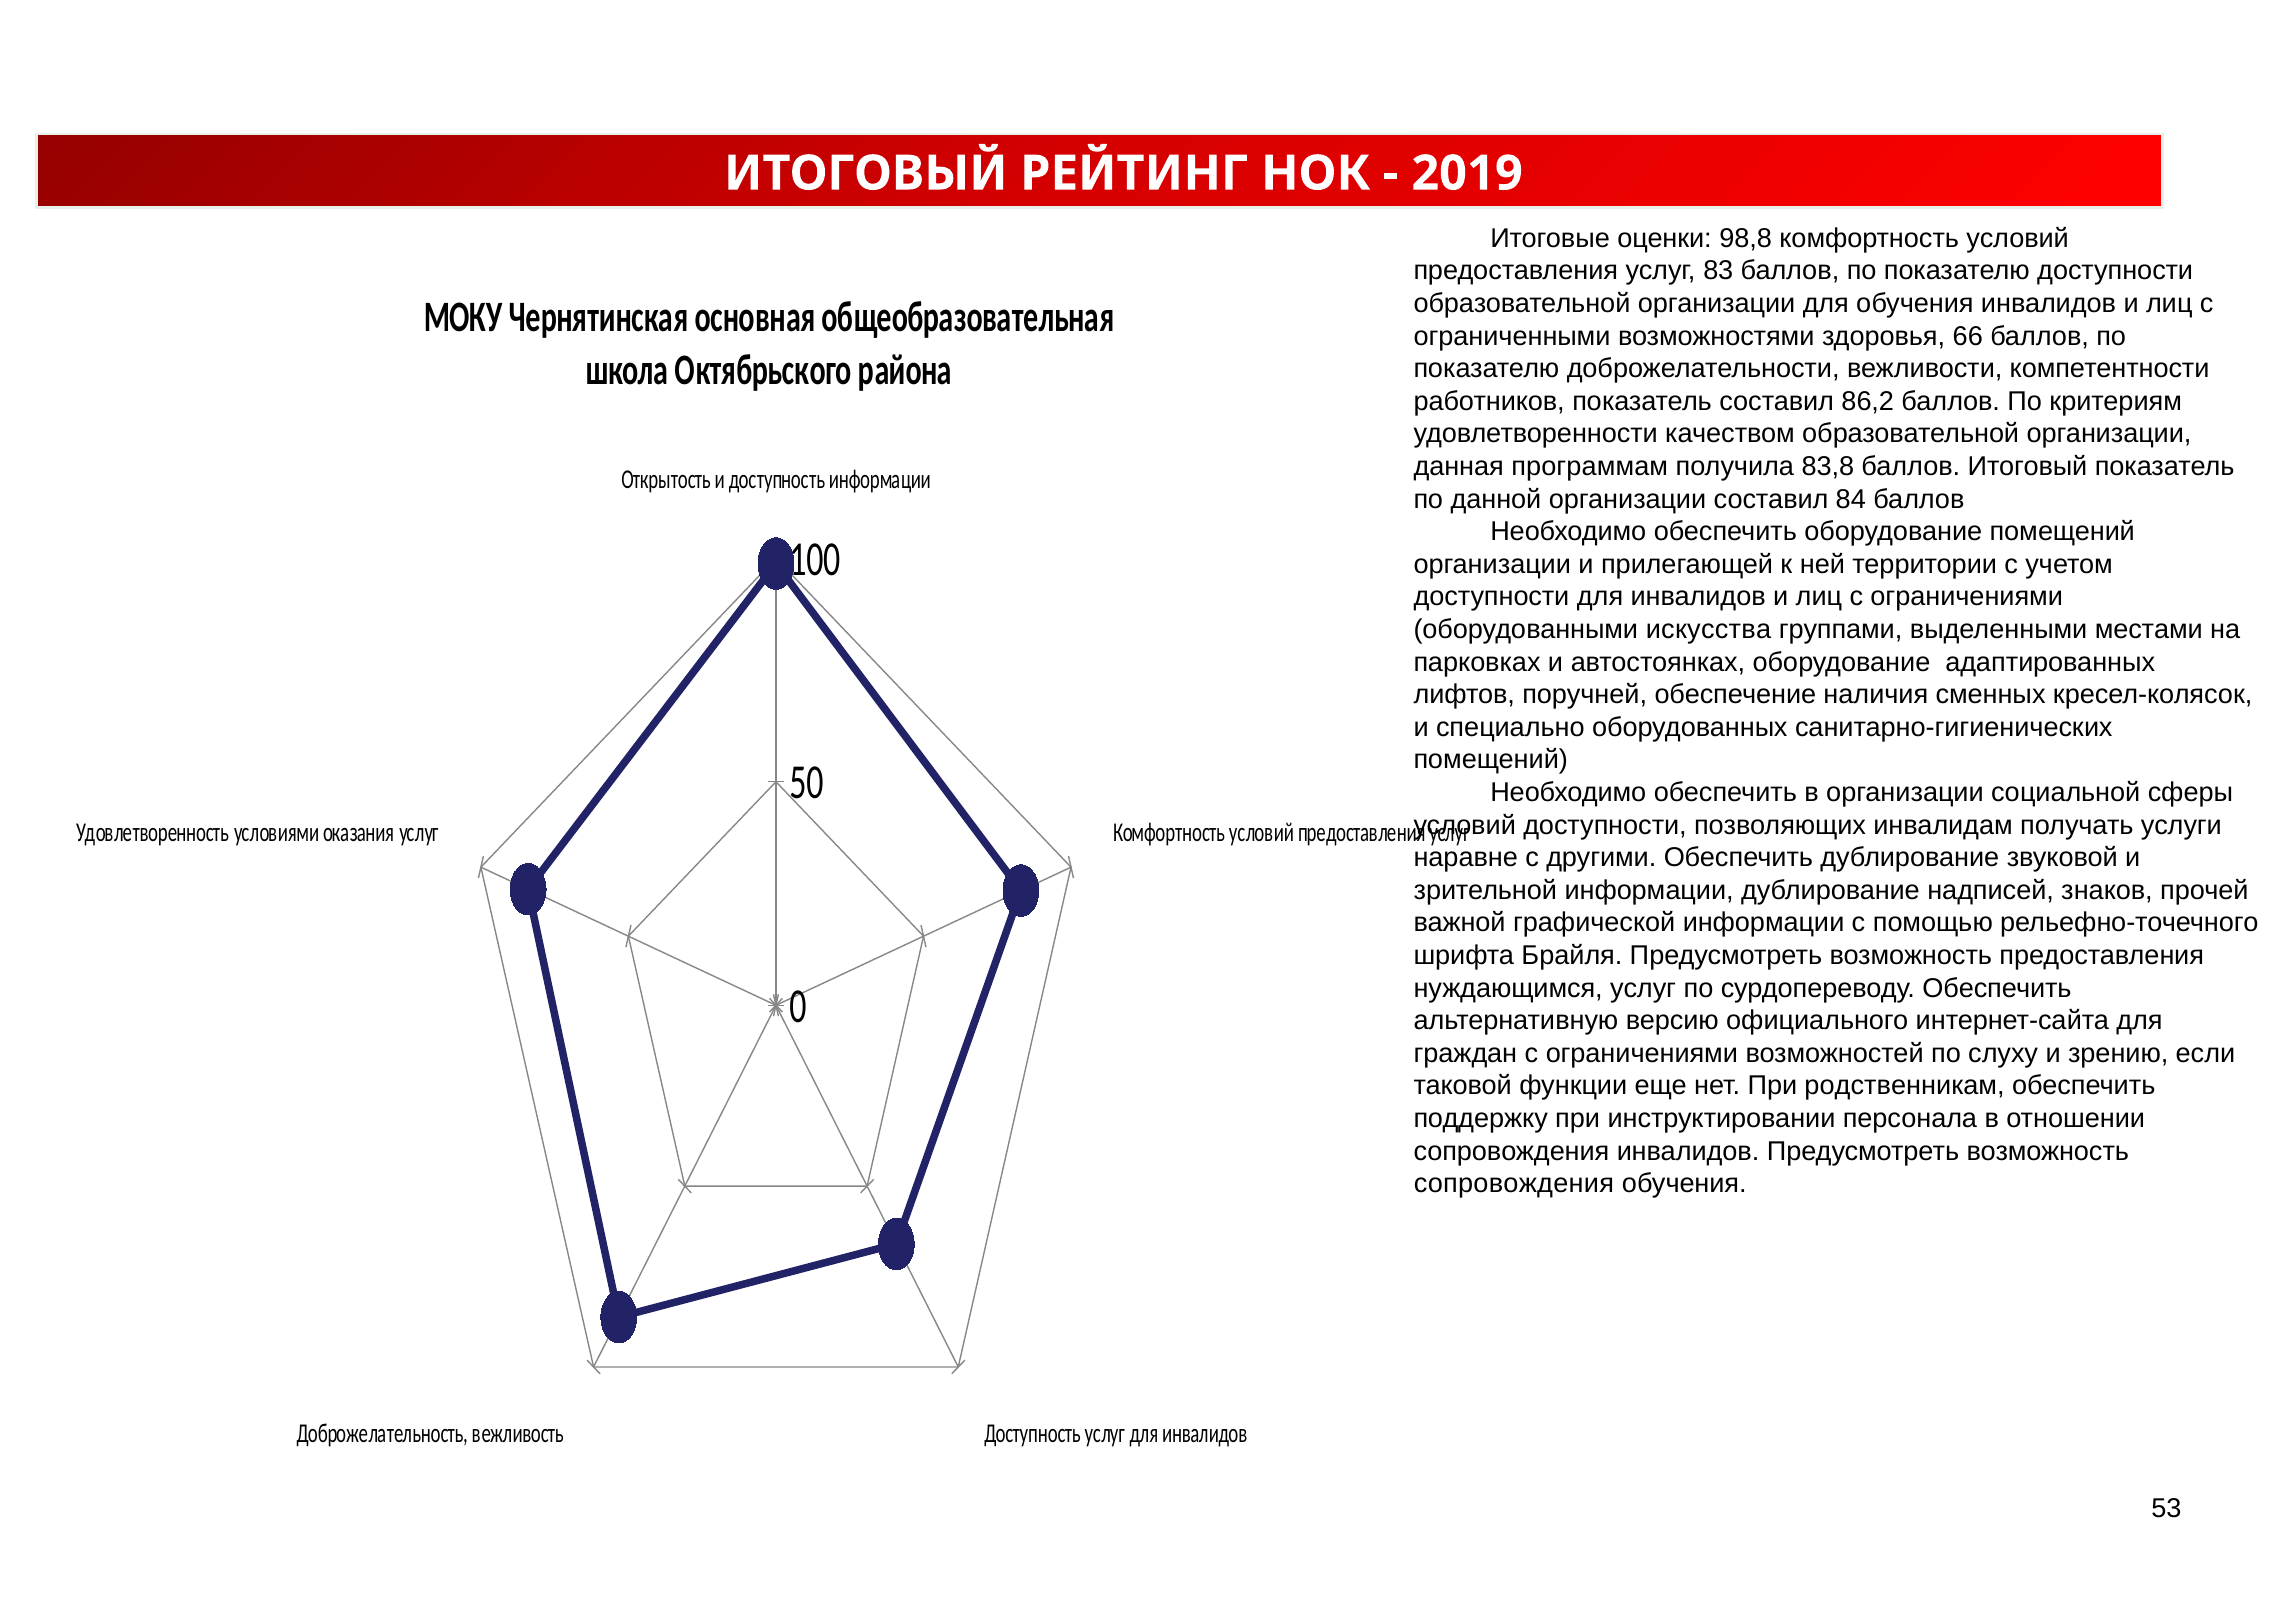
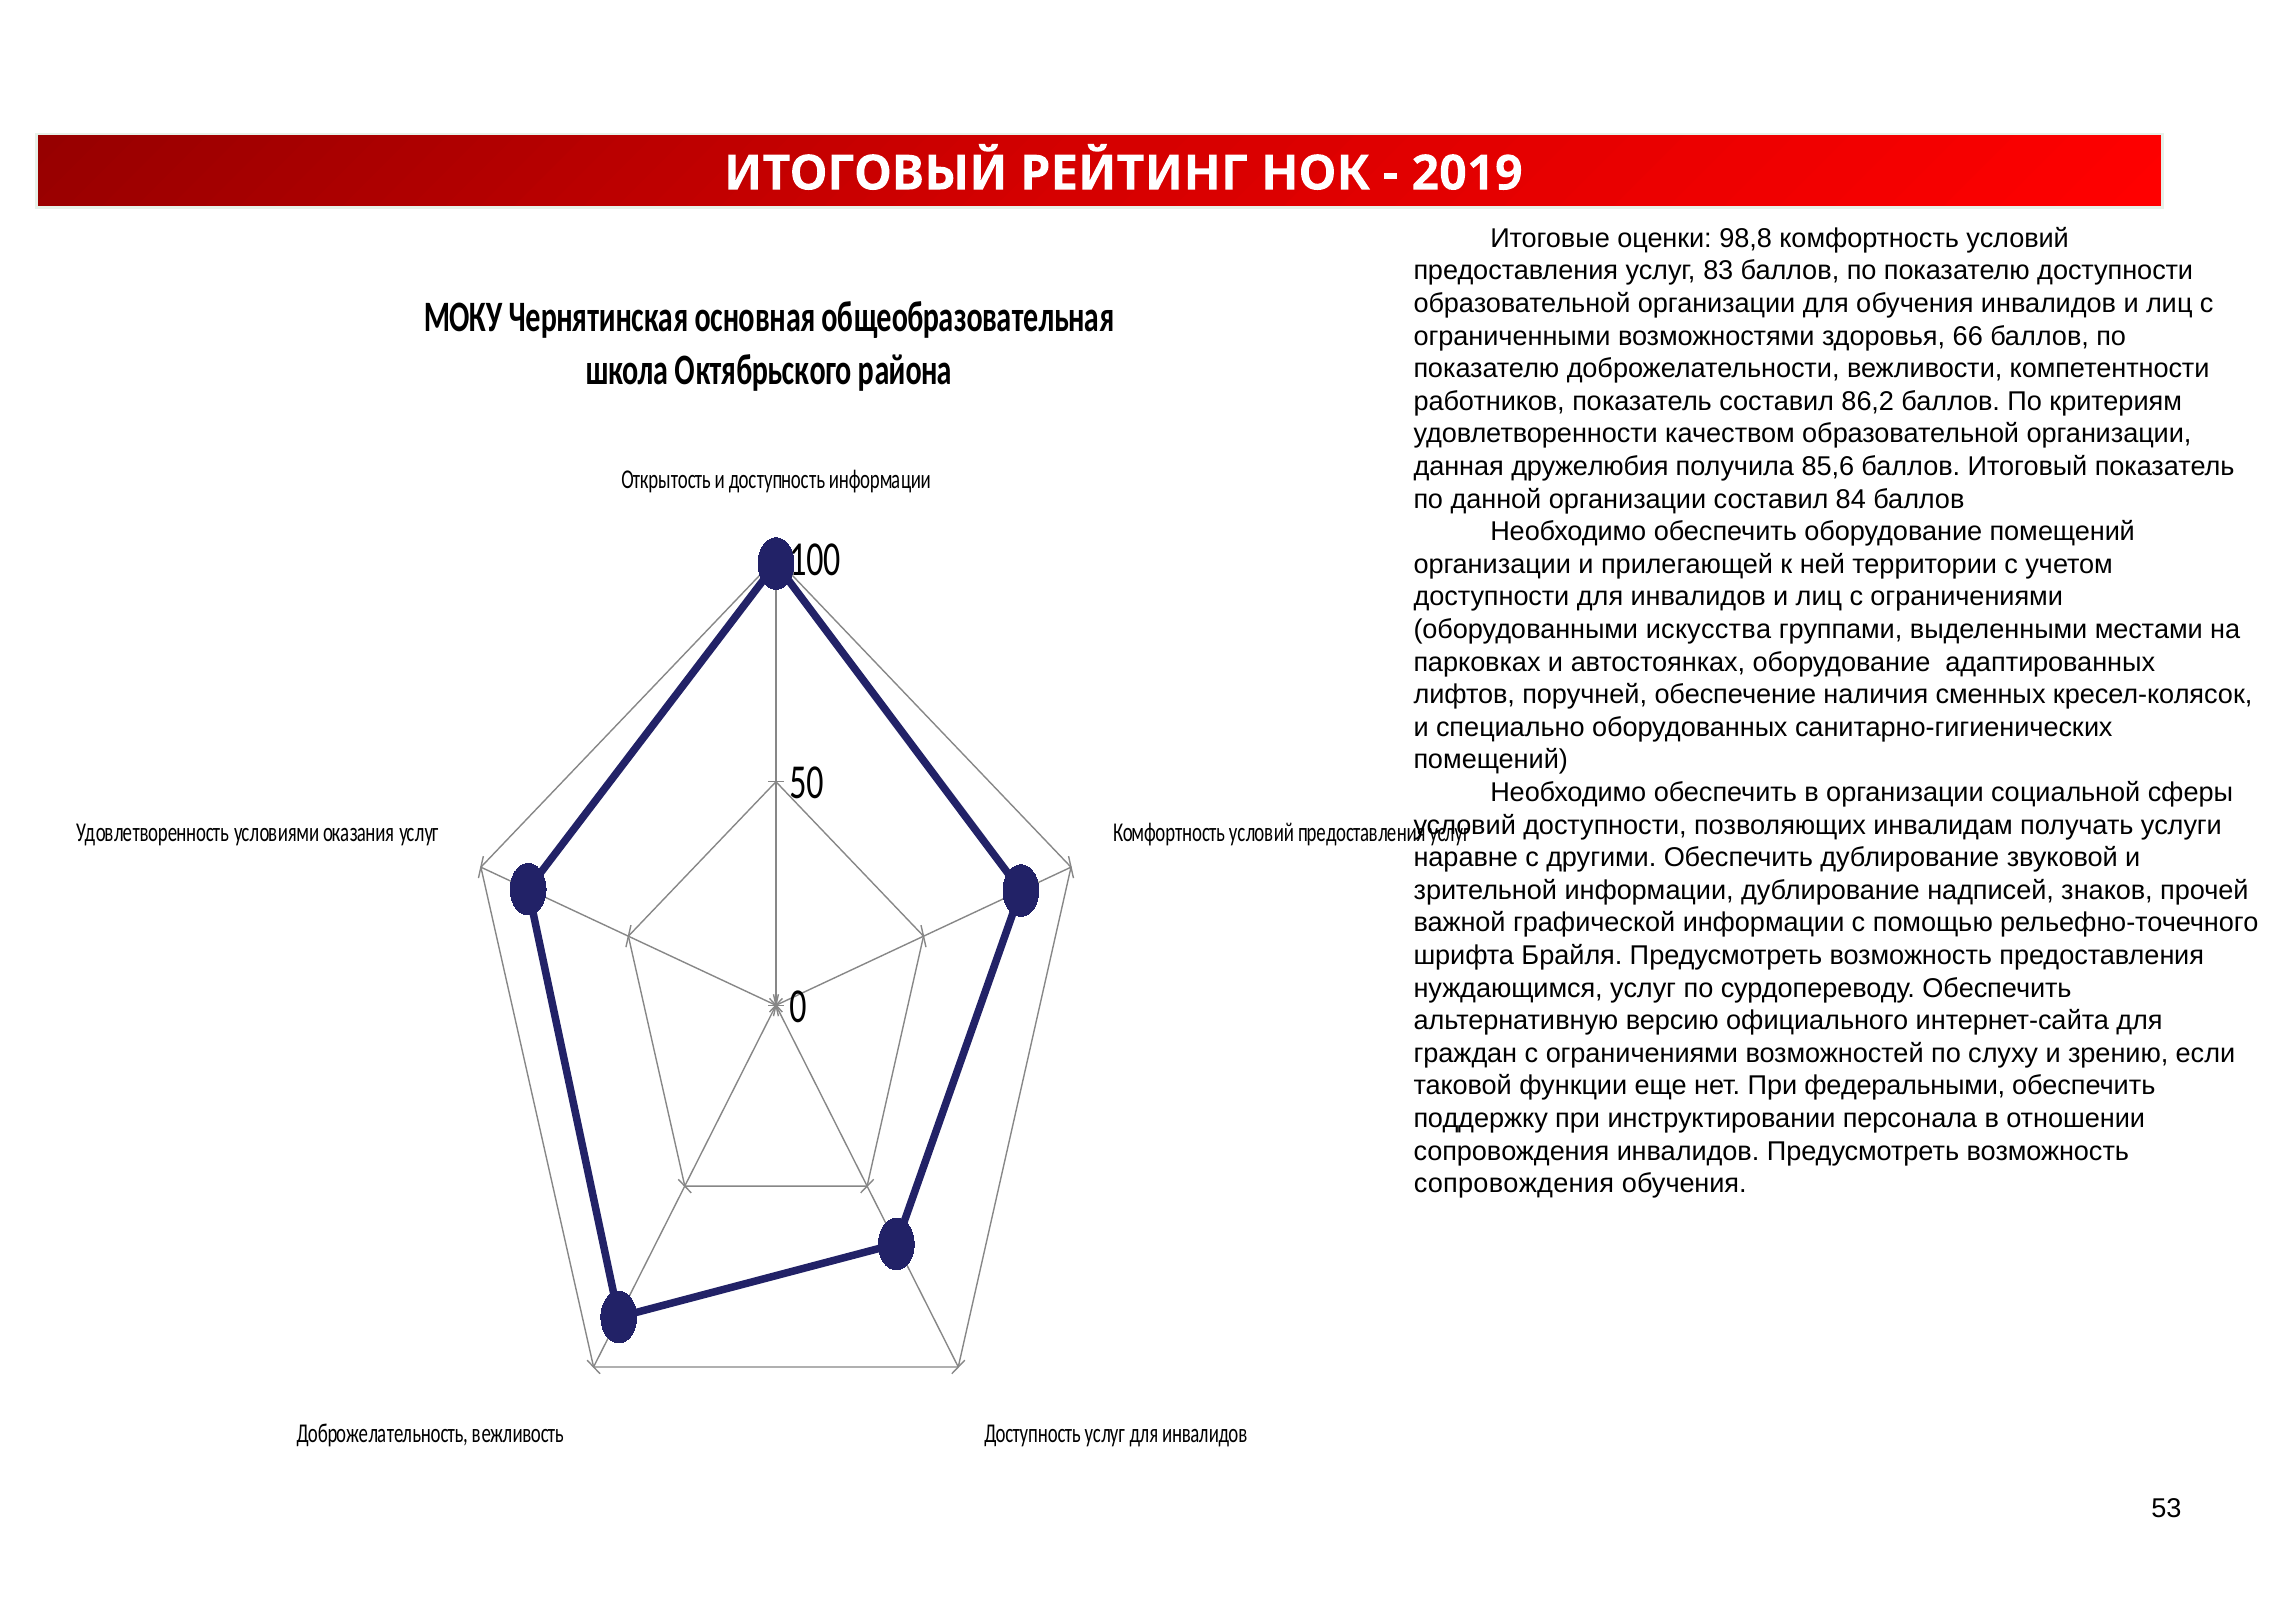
программам: программам -> дружелюбия (1590, 466)
83,8: 83,8 -> 85,6 (1828, 466)
родственникам: родственникам -> федеральными (1905, 1086)
